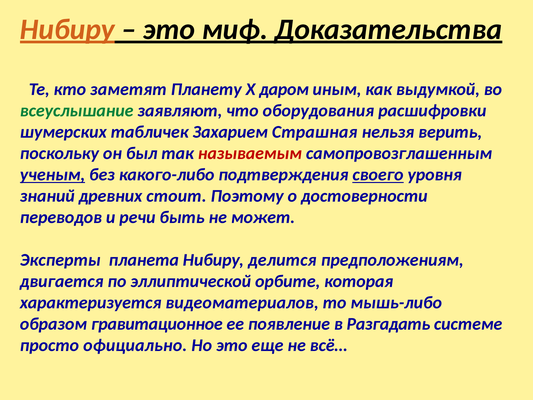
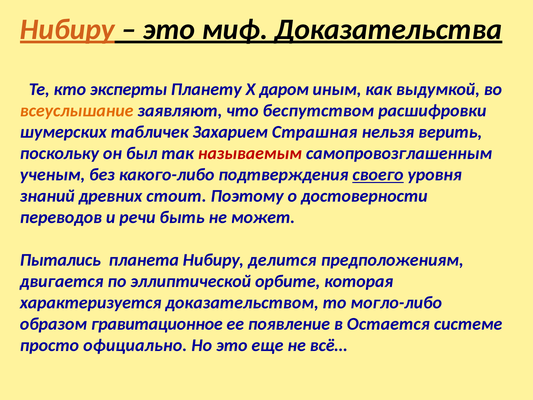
заметят: заметят -> эксперты (129, 89)
всеуслышание colour: green -> orange (77, 111)
оборудования: оборудования -> беспутством (318, 111)
ученым underline: present -> none (53, 175)
Эксперты: Эксперты -> Пытались (60, 260)
видеоматериалов: видеоматериалов -> доказательством (242, 303)
мышь-либо: мышь-либо -> могло-либо (396, 303)
Разгадать: Разгадать -> Остается (388, 324)
